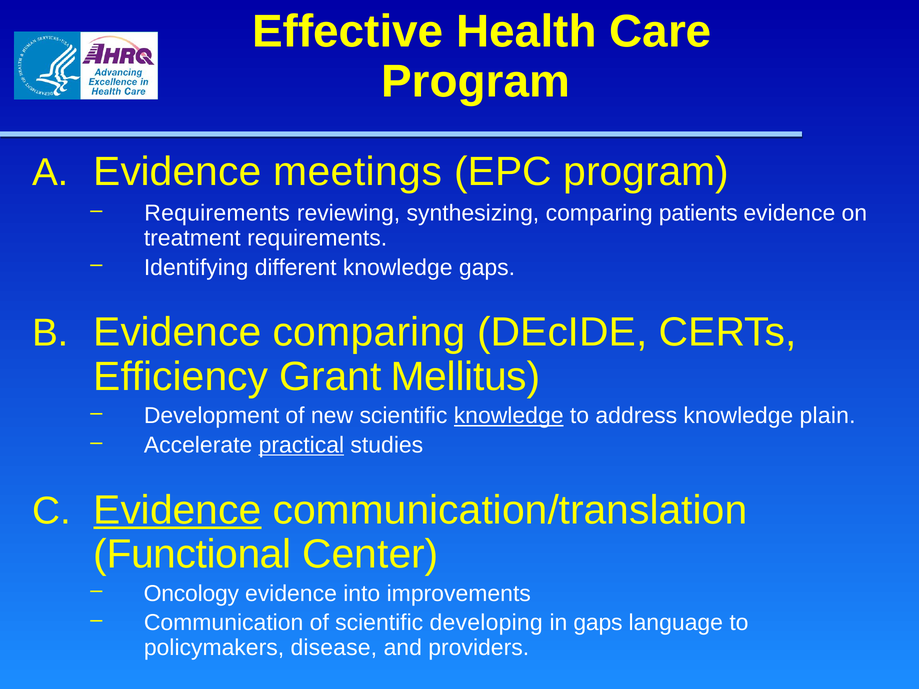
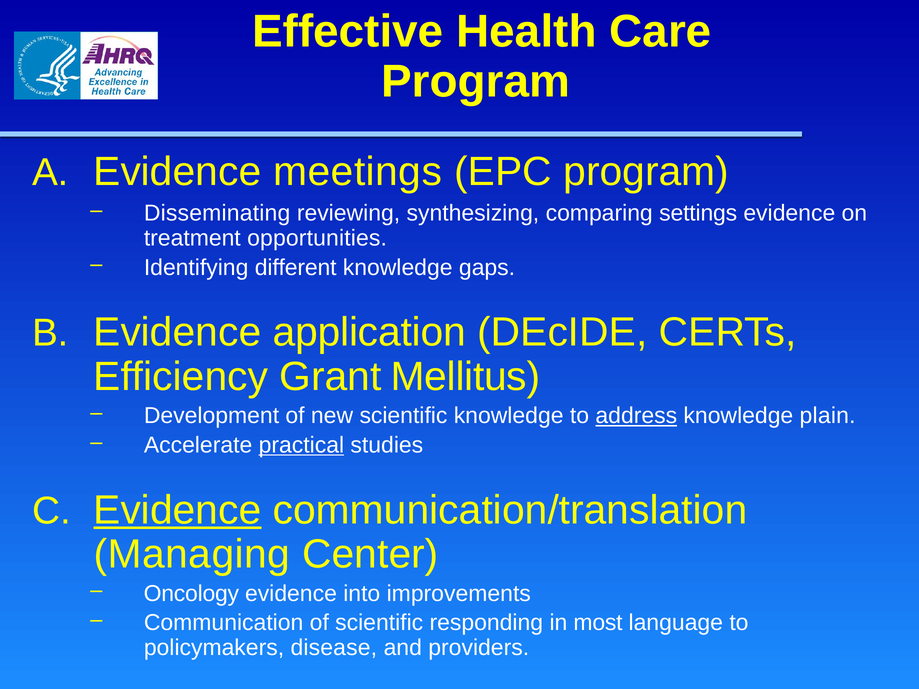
Requirements: Requirements -> Disseminating (217, 213)
patients: patients -> settings (698, 213)
treatment requirements: requirements -> opportunities (317, 238)
Evidence comparing: comparing -> application (369, 333)
knowledge underline: present -> none (509, 416)
address underline: none -> present (636, 416)
Functional: Functional -> Managing (192, 554)
developing: developing -> responding (486, 623)
in gaps: gaps -> most (598, 623)
